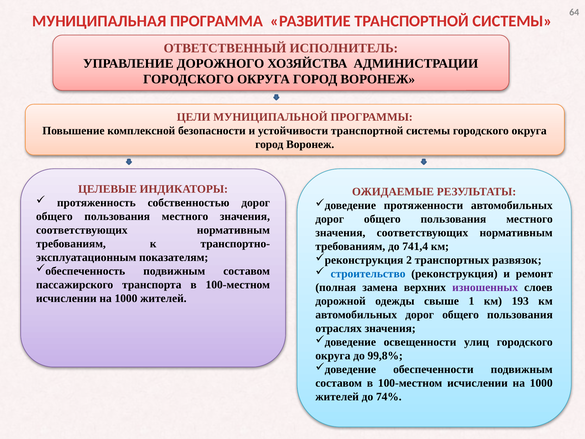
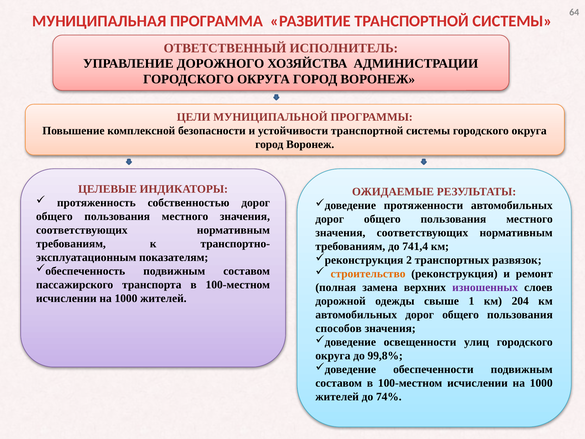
строительство colour: blue -> orange (368, 274)
193: 193 -> 204 (520, 301)
отраслях: отраслях -> способов (339, 328)
